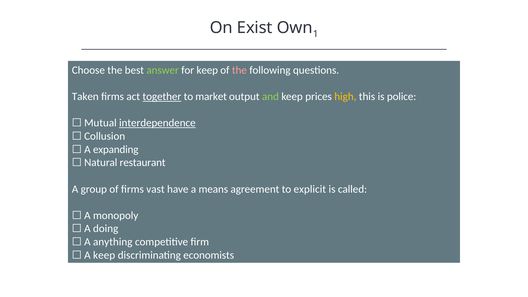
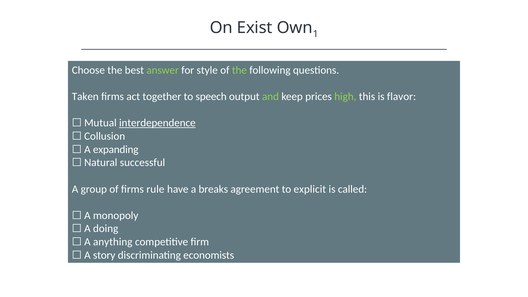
for keep: keep -> style (207, 70)
the colour: pink -> light green (239, 70)
together underline: present -> none (162, 97)
market: market -> speech (211, 97)
high colour: yellow -> light green (345, 97)
police: police -> flavor (402, 97)
restaurant: restaurant -> successful (143, 163)
vast: vast -> rule (155, 189)
means: means -> breaks (213, 189)
keep: keep -> story (104, 255)
